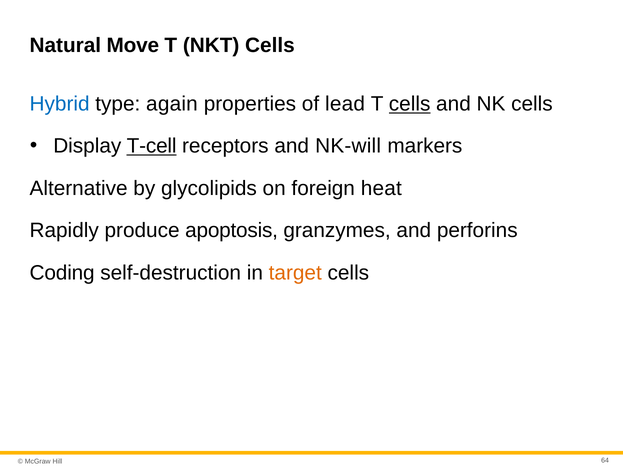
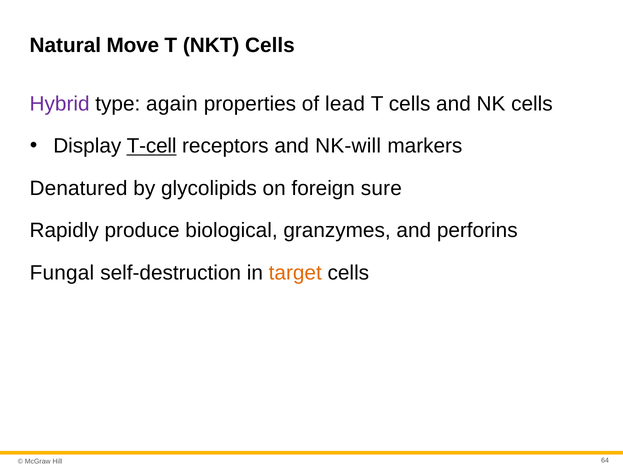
Hybrid colour: blue -> purple (60, 104)
cells underline: present -> none (410, 104)
Alternative: Alternative -> Denatured (79, 188)
heat: heat -> sure (381, 188)
apoptosis: apoptosis -> biological (231, 231)
Coding: Coding -> Fungal (62, 273)
